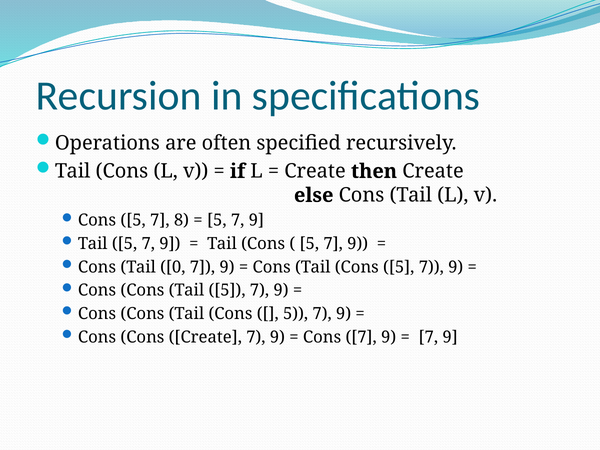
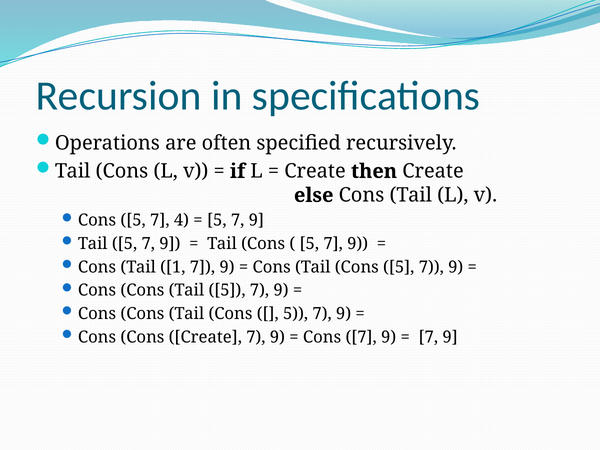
8: 8 -> 4 (181, 220)
0: 0 -> 1 (173, 267)
